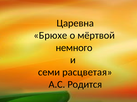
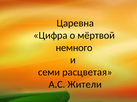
Брюхе: Брюхе -> Цифра (50, 36)
Родится: Родится -> Жители (85, 85)
